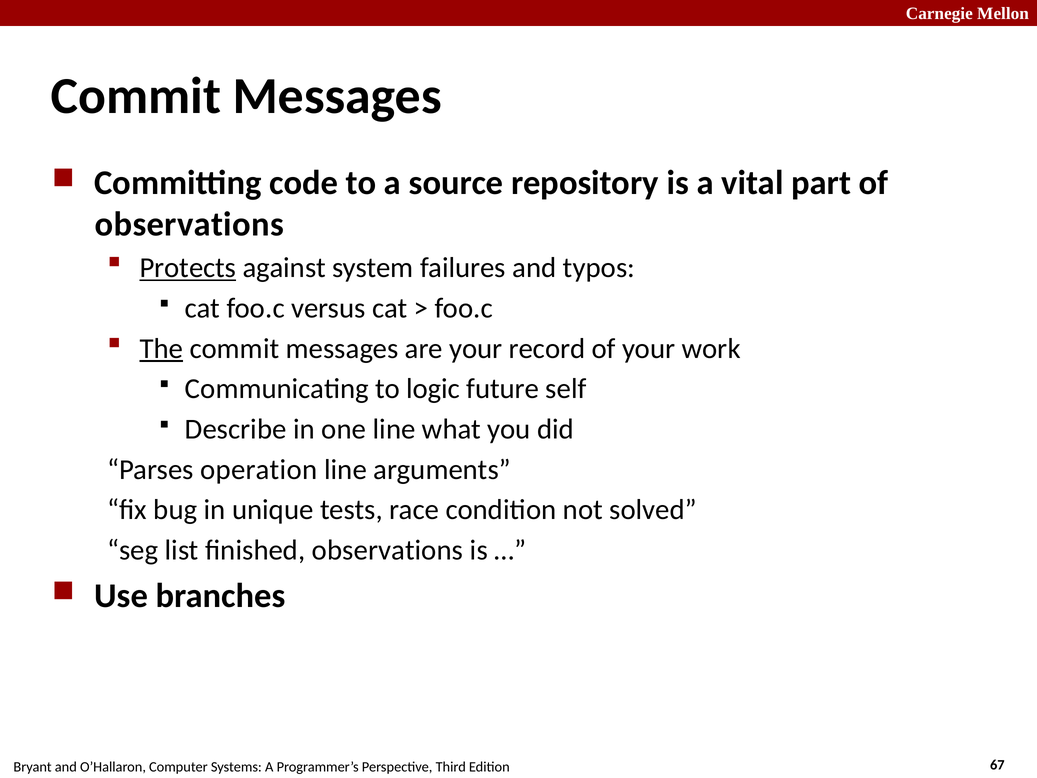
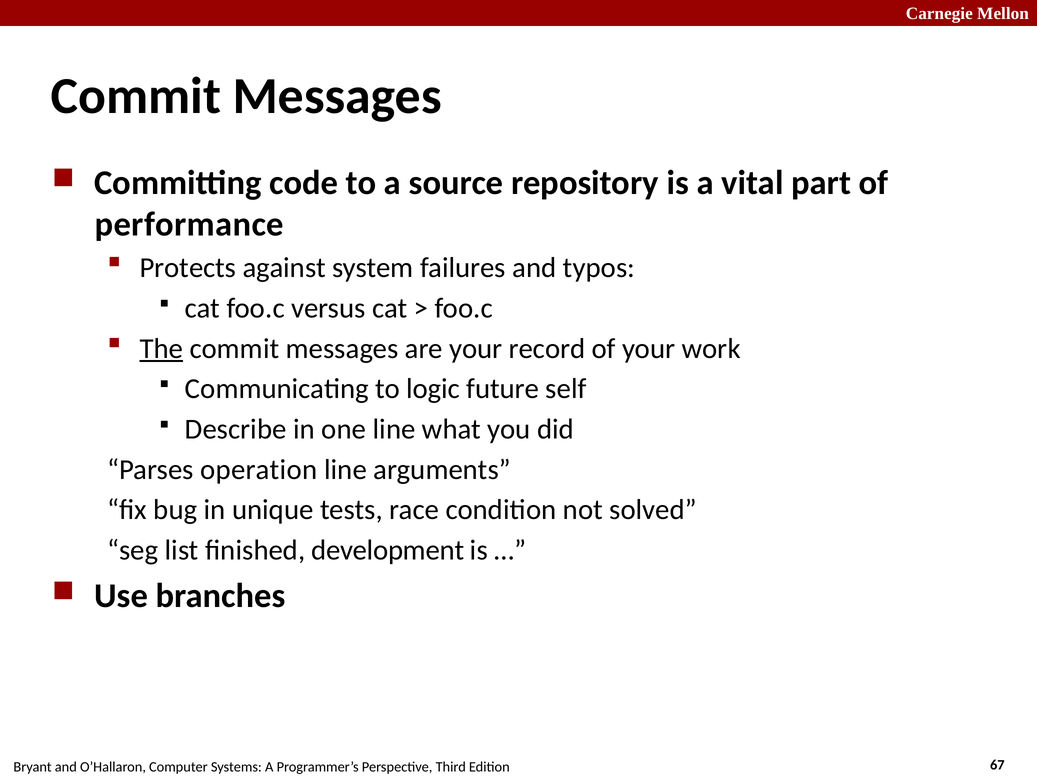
observations: observations -> performance (189, 224)
Protects underline: present -> none (188, 268)
finished observations: observations -> development (388, 550)
